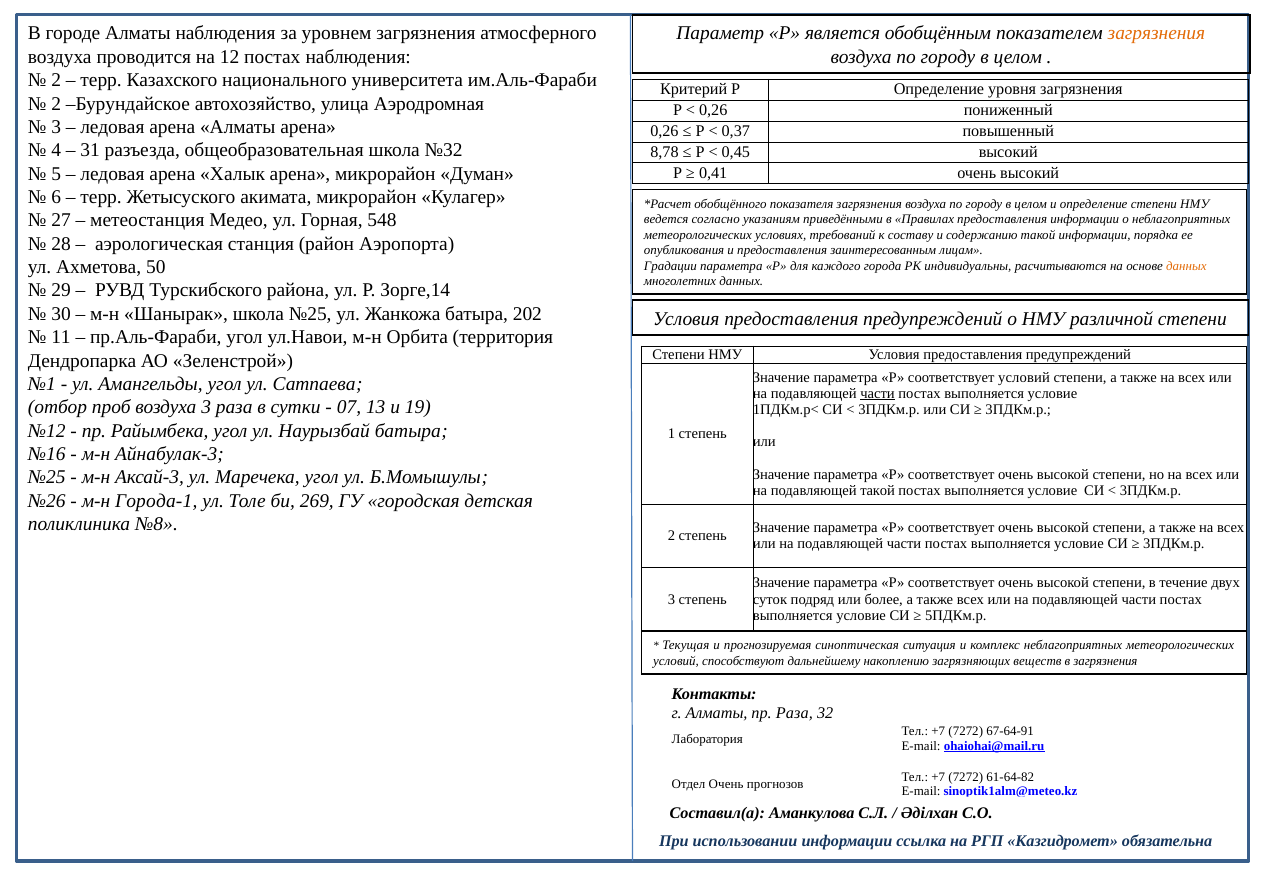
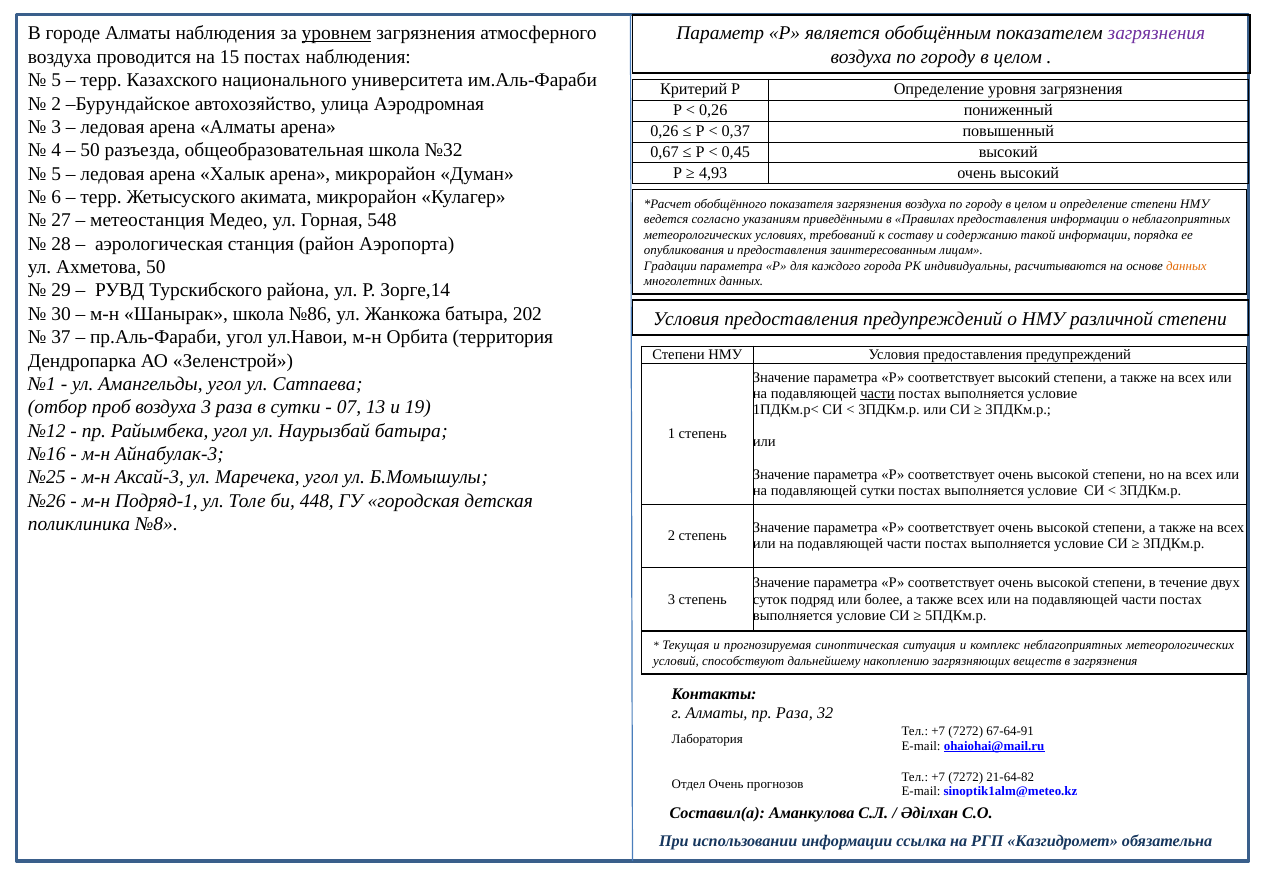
уровнем underline: none -> present (337, 34)
загрязнения colour: orange -> purple (1156, 34)
12: 12 -> 15 (230, 57)
2: 2 -> 5 (56, 80)
31: 31 -> 50 (90, 150)
8,78: 8,78 -> 0,67 (665, 152)
0,41: 0,41 -> 4,93 (713, 173)
школа №25: №25 -> №86 (310, 314)
11: 11 -> 37 (61, 337)
соответствует условий: условий -> высокий (1024, 377)
подавляющей такой: такой -> сутки (878, 490)
Города-1: Города-1 -> Подряд-1 (156, 501)
269: 269 -> 448 (317, 501)
61-64-82: 61-64-82 -> 21-64-82 (1010, 777)
